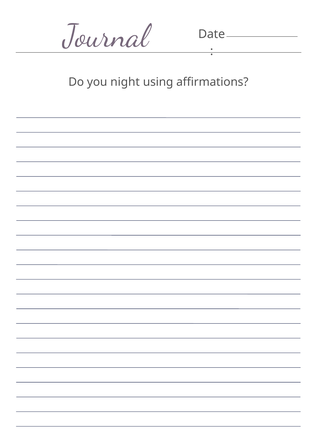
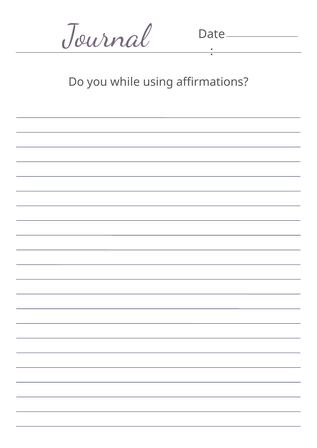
night: night -> while (125, 82)
